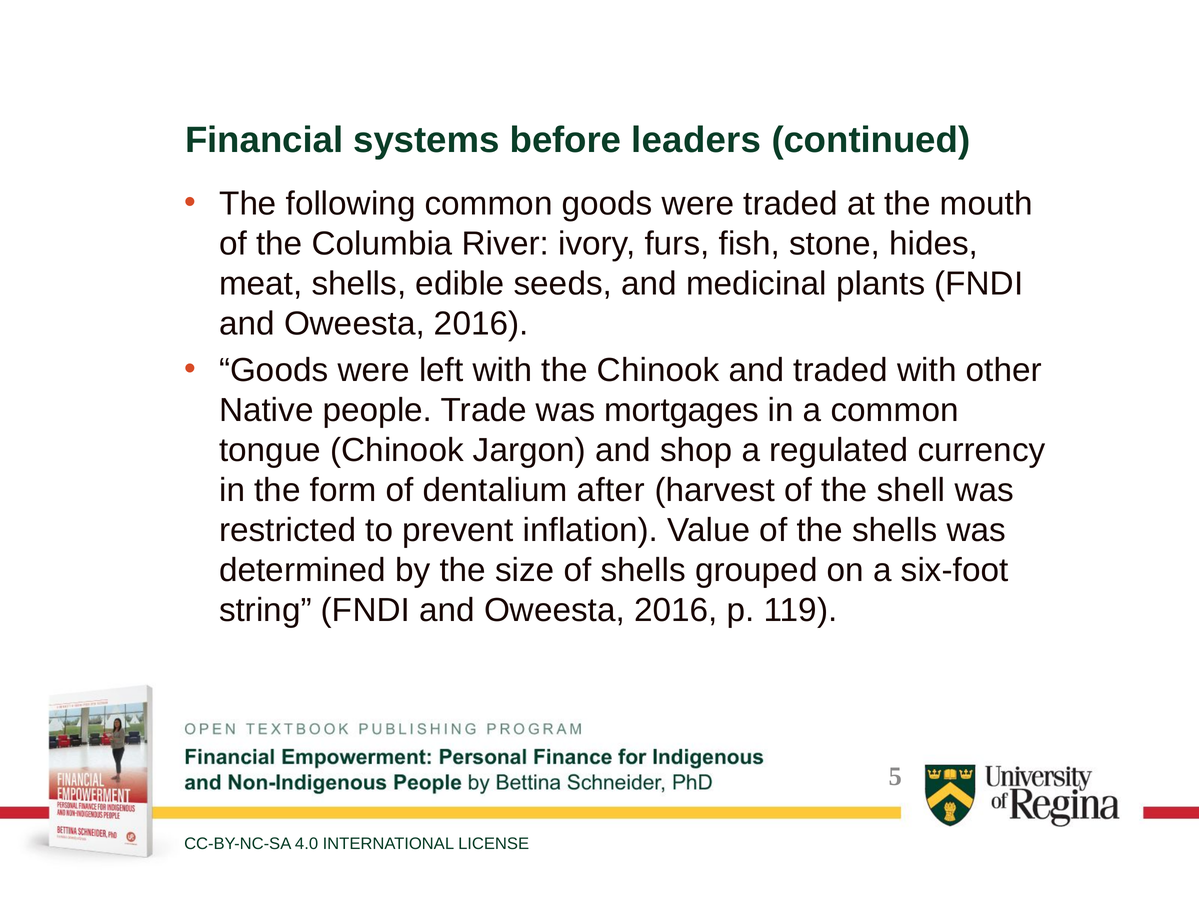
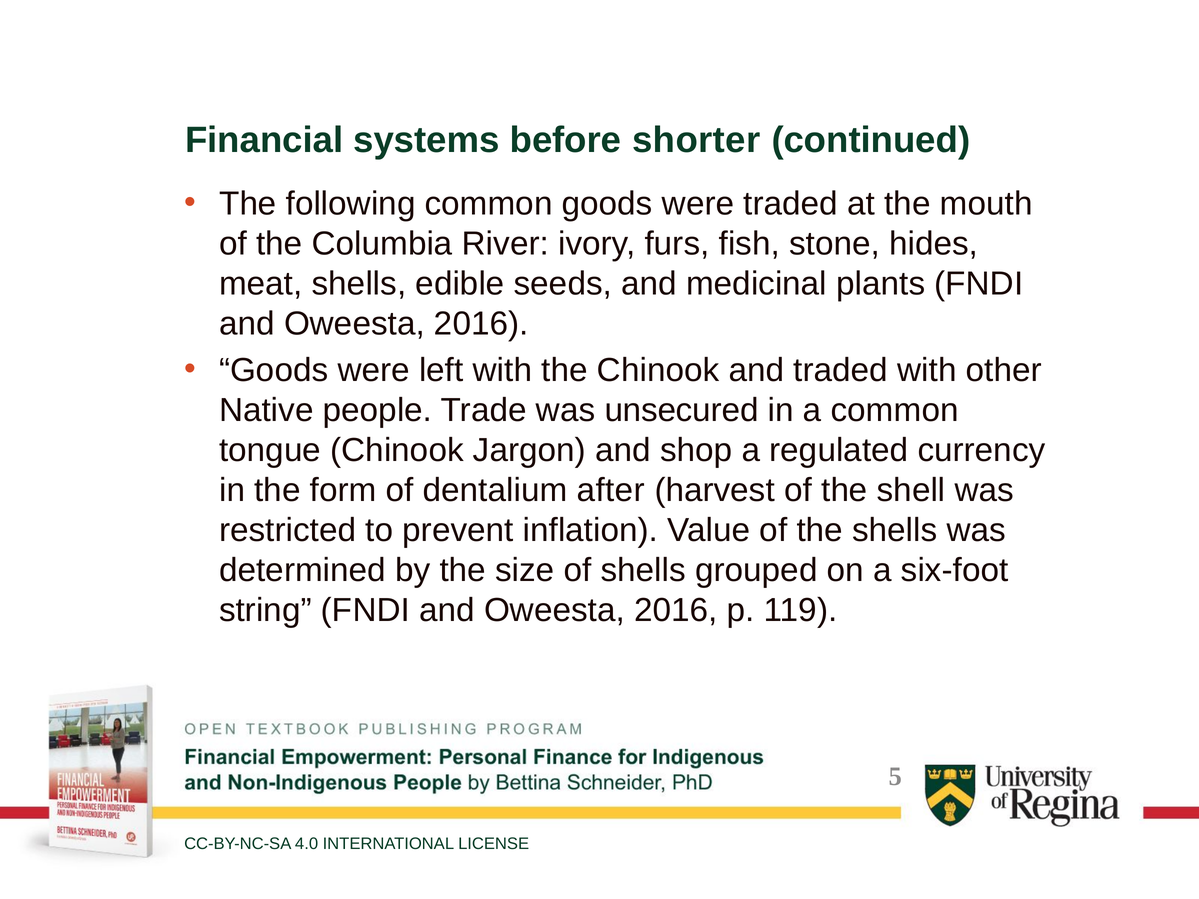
leaders: leaders -> shorter (696, 140)
mortgages: mortgages -> unsecured (682, 410)
